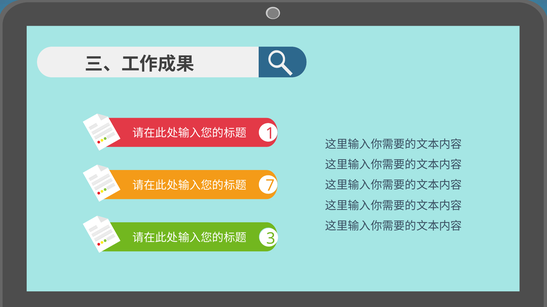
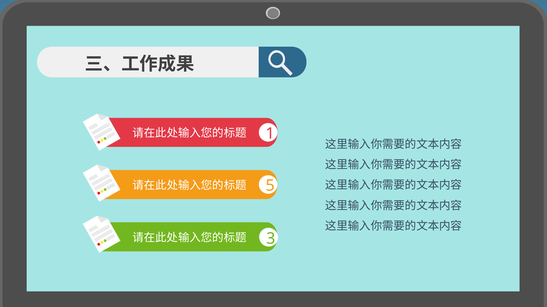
7: 7 -> 5 (270, 186)
